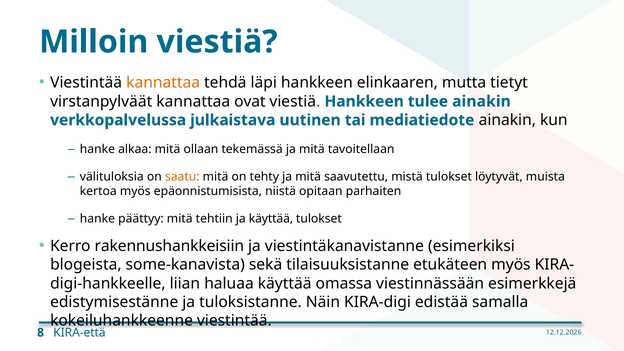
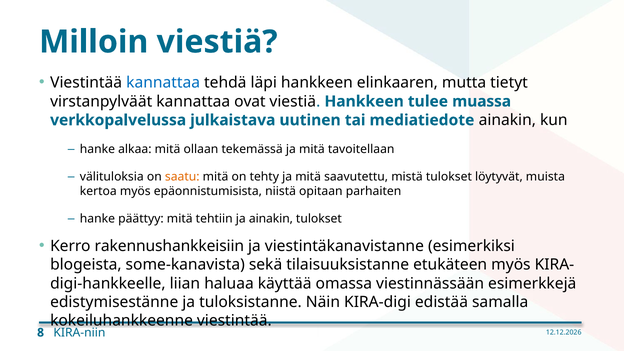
kannattaa colour: orange -> blue (163, 83)
tulee ainakin: ainakin -> muassa (482, 101)
ja käyttää: käyttää -> ainakin (271, 219)
KIRA-että: KIRA-että -> KIRA-niin (79, 333)
